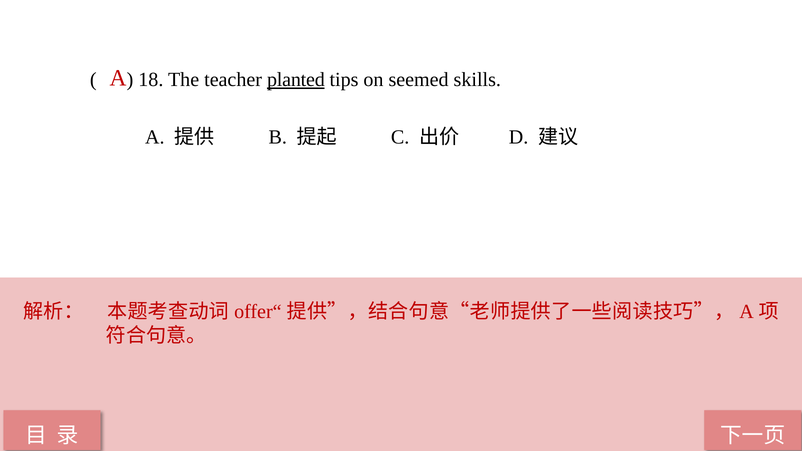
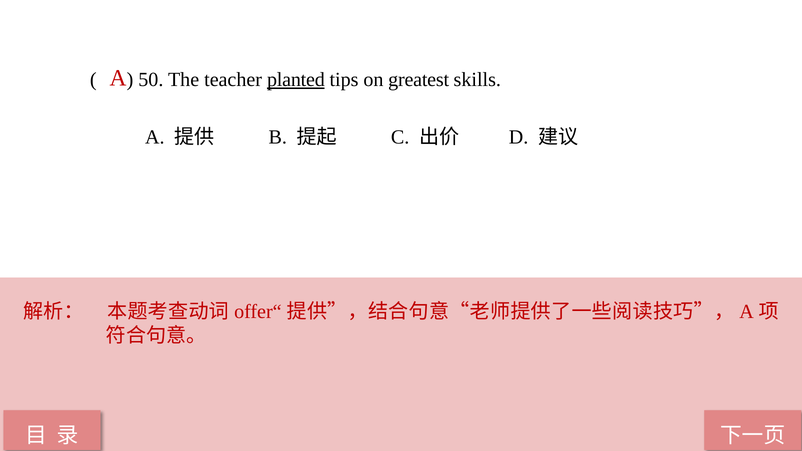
18: 18 -> 50 (151, 79)
seemed: seemed -> greatest (419, 79)
